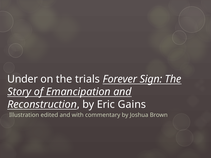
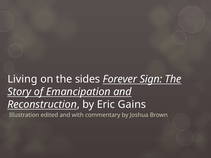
Under: Under -> Living (22, 79)
trials: trials -> sides (87, 79)
